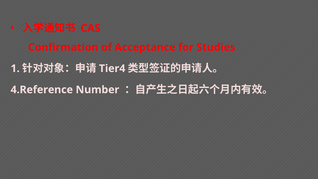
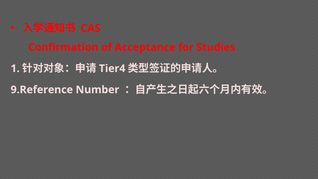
4.Reference: 4.Reference -> 9.Reference (42, 90)
